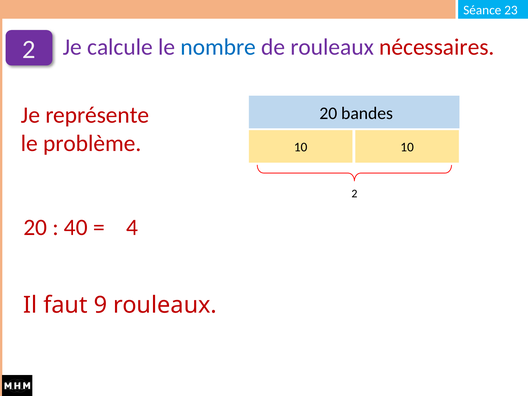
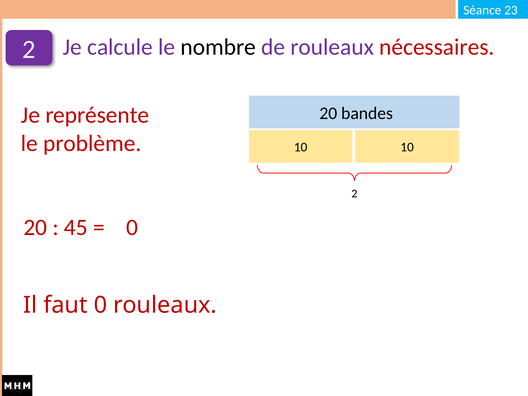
nombre colour: blue -> black (218, 47)
40: 40 -> 45 (76, 227)
4: 4 -> 0 (132, 227)
faut 9: 9 -> 0 (100, 305)
